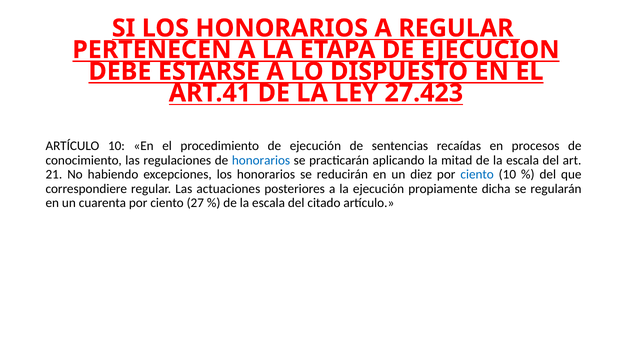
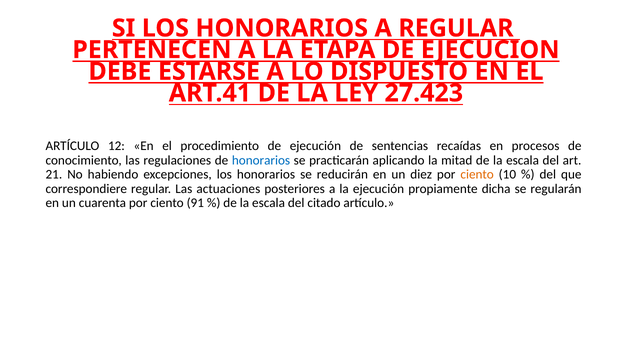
ARTÍCULO 10: 10 -> 12 (116, 146)
ciento colour: blue -> orange (477, 174)
27: 27 -> 91 (195, 203)
